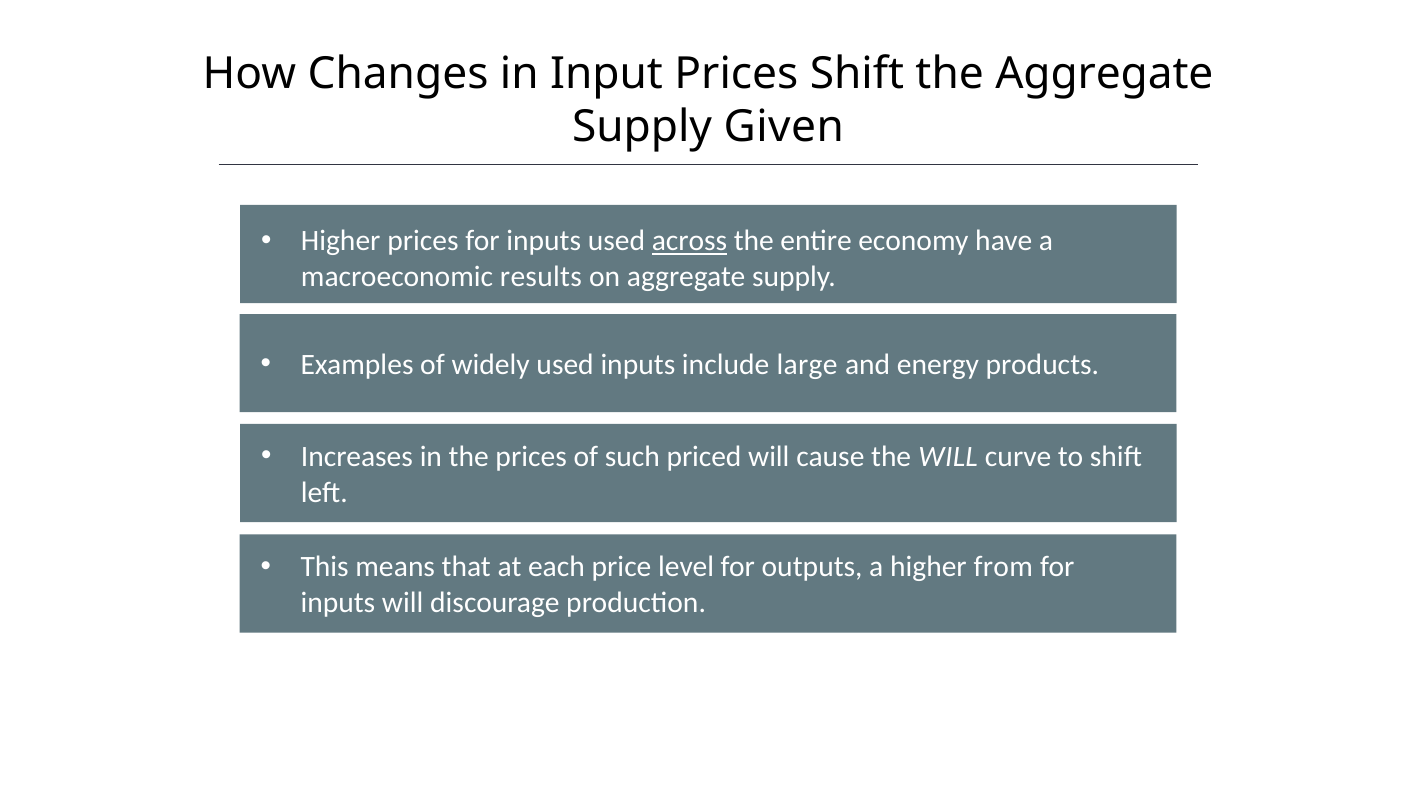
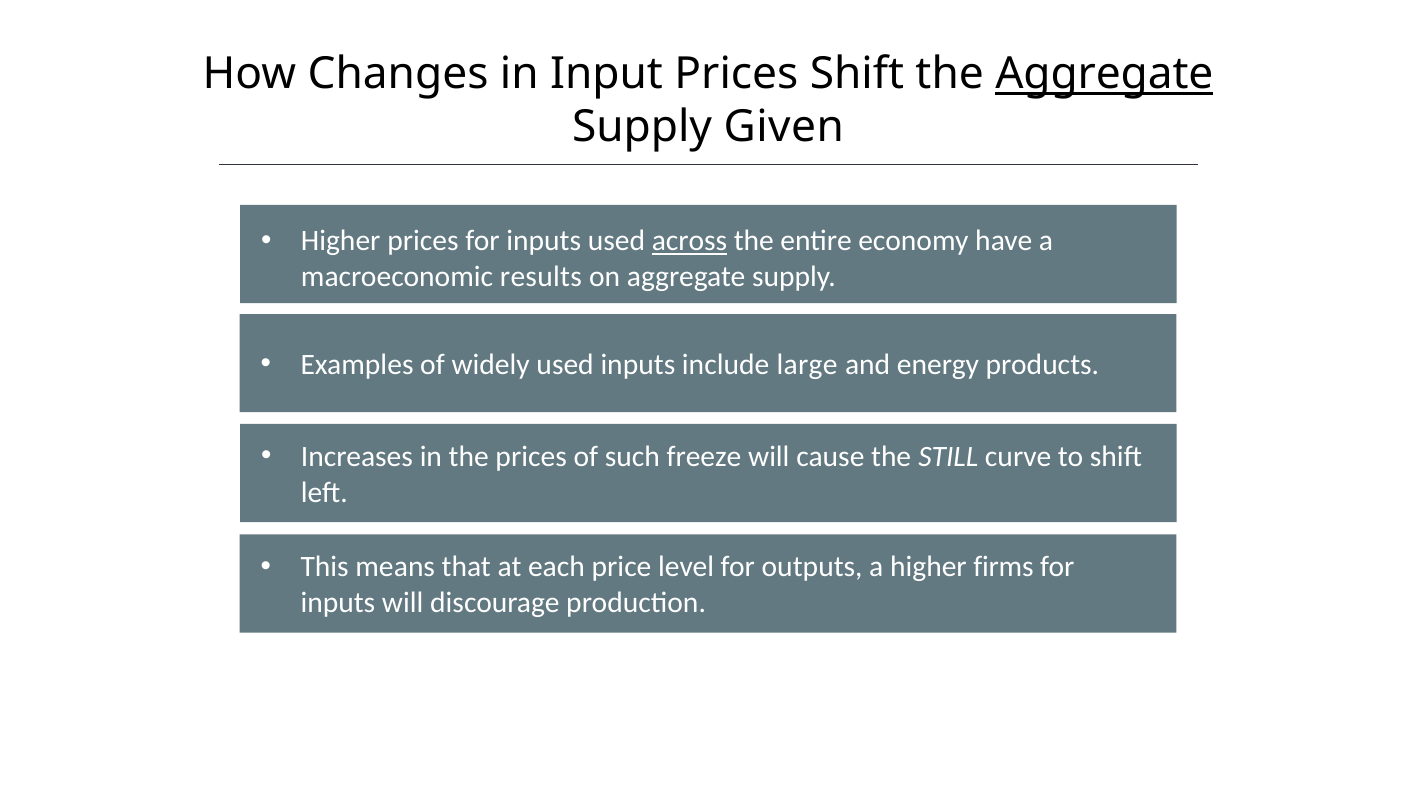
Aggregate underline: none -> present (1104, 74)
priced: priced -> freeze (704, 457)
the WILL: WILL -> STILL (948, 457)
from: from -> firms (1004, 567)
